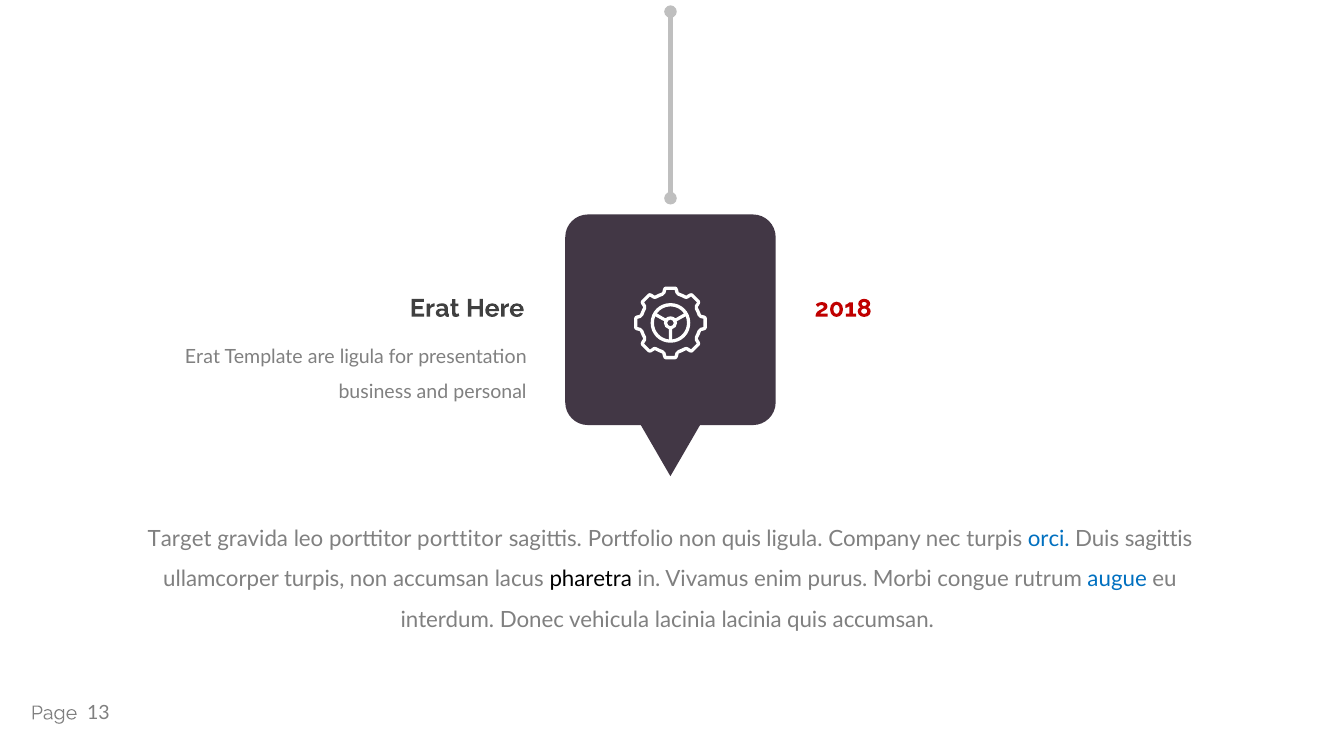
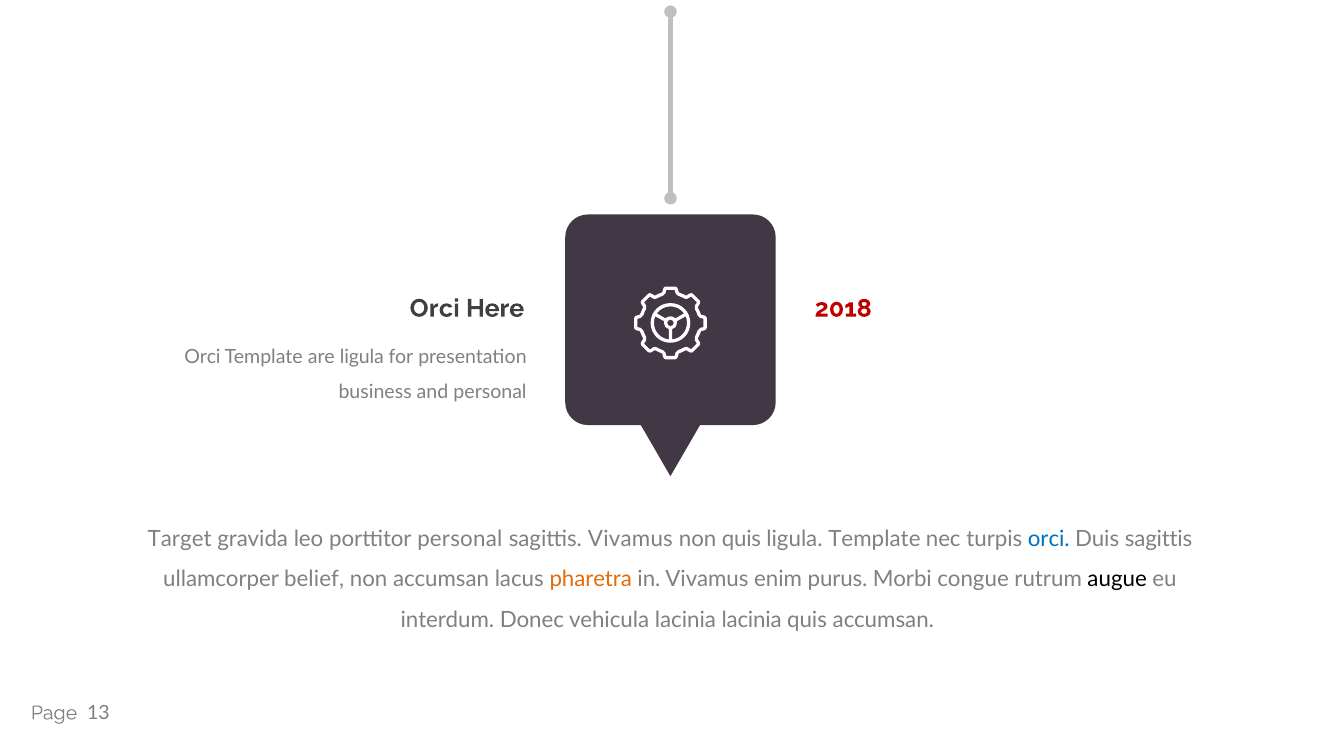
Erat: Erat -> Orci (435, 308)
Erat: Erat -> Orci (203, 357)
porttitor porttitor: porttitor -> personal (460, 539)
sagittis Portfolio: Portfolio -> Vivamus (630, 539)
ligula Company: Company -> Template (874, 539)
ullamcorper turpis: turpis -> belief (314, 579)
pharetra colour: black -> orange (591, 579)
augue colour: blue -> black (1117, 579)
